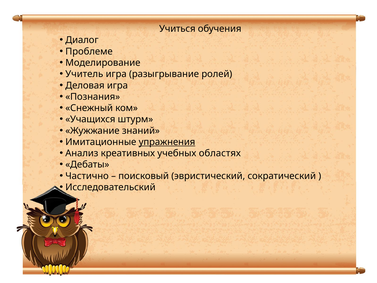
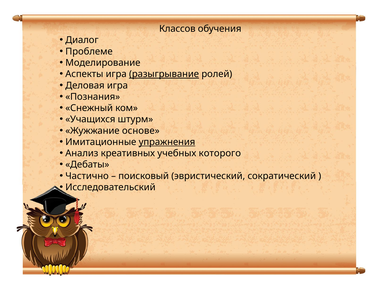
Учиться: Учиться -> Классов (177, 29)
Учитель: Учитель -> Аспекты (84, 74)
разыгрывание underline: none -> present (164, 74)
знаний: знаний -> основе (141, 131)
областях: областях -> которого (220, 153)
